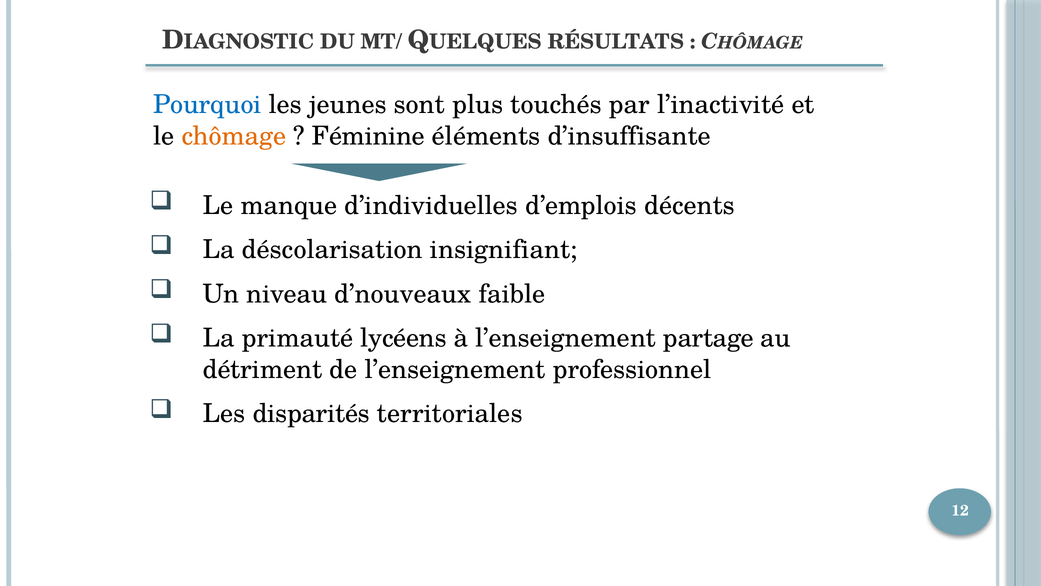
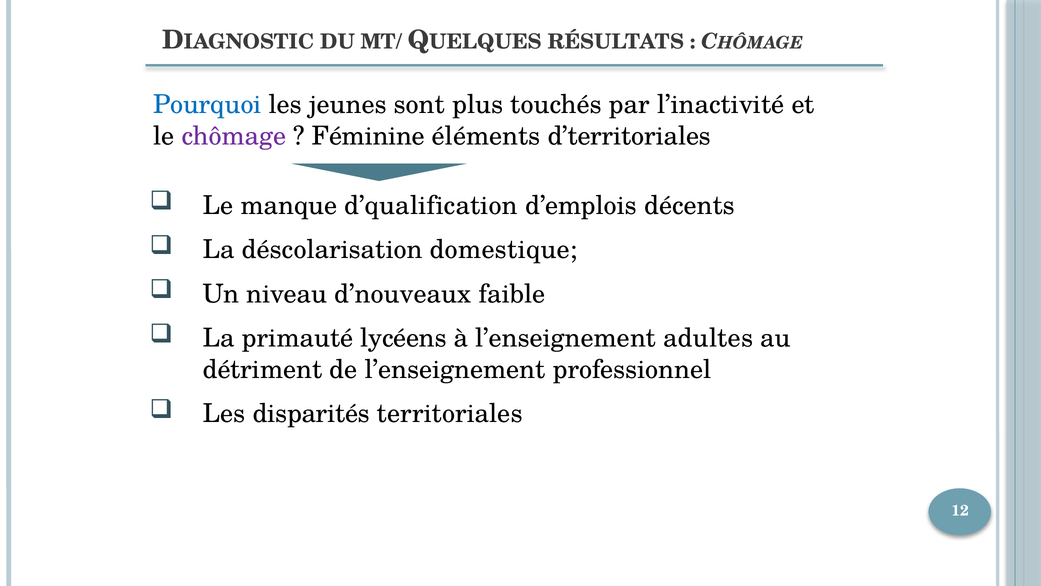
chômage colour: orange -> purple (234, 136)
d’insuffisante: d’insuffisante -> d’territoriales (629, 136)
d’individuelles: d’individuelles -> d’qualification (431, 205)
insignifiant: insignifiant -> domestique (504, 250)
partage: partage -> adultes (708, 338)
